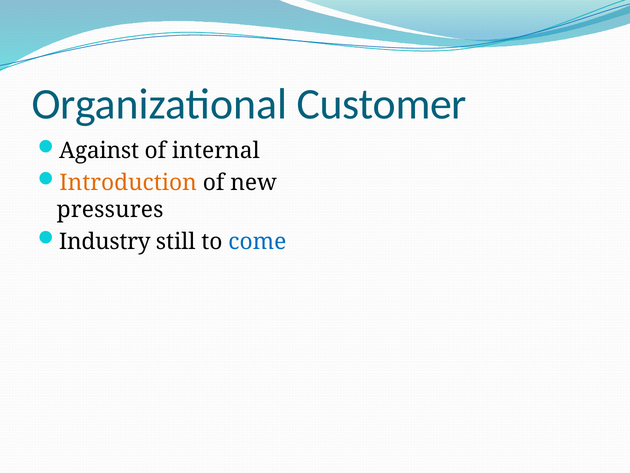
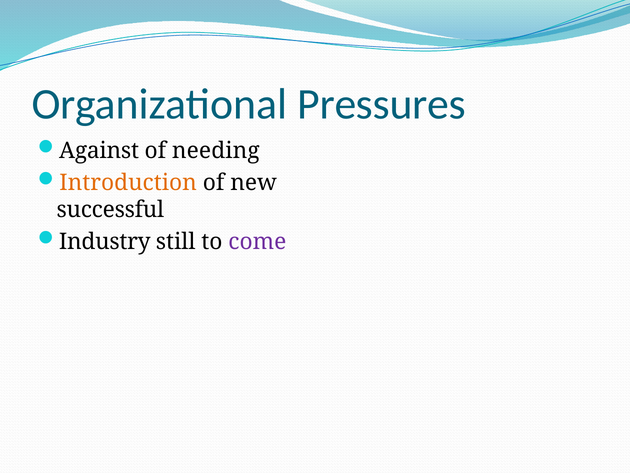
Customer: Customer -> Pressures (382, 104)
internal: internal -> needing (216, 151)
pressures: pressures -> successful (110, 210)
come colour: blue -> purple (257, 242)
